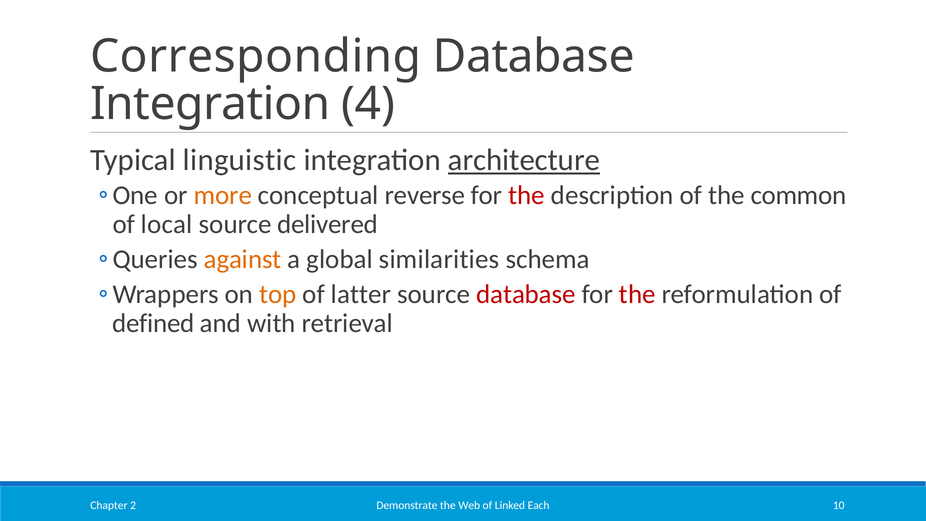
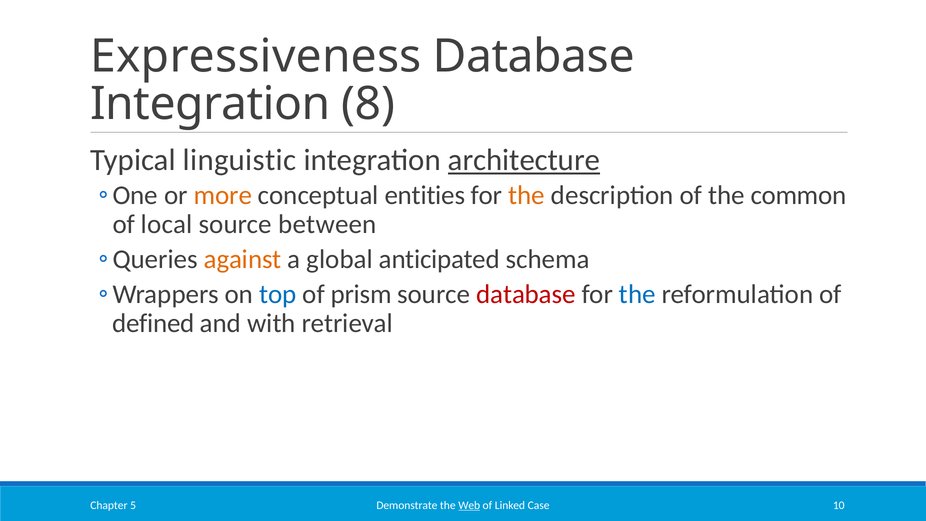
Corresponding: Corresponding -> Expressiveness (256, 57)
4: 4 -> 8 (368, 104)
reverse: reverse -> entities (425, 195)
the colour: red -> orange (527, 195)
delivered: delivered -> between (327, 224)
similarities: similarities -> anticipated (439, 259)
top colour: orange -> blue (278, 294)
latter: latter -> prism (361, 294)
the colour: red -> blue (637, 294)
Web underline: none -> present (469, 505)
Each: Each -> Case (539, 505)
2: 2 -> 5 (133, 505)
